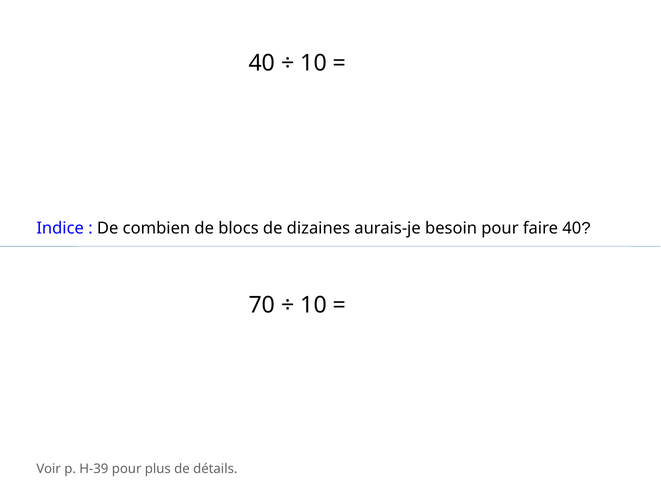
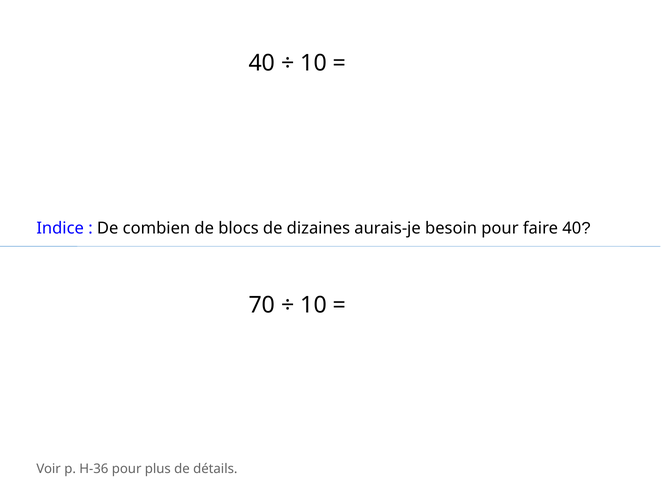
H-39: H-39 -> H-36 (94, 469)
